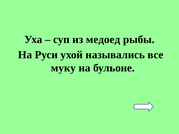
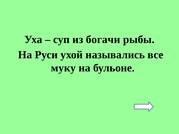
медоед: медоед -> богачи (103, 40)
